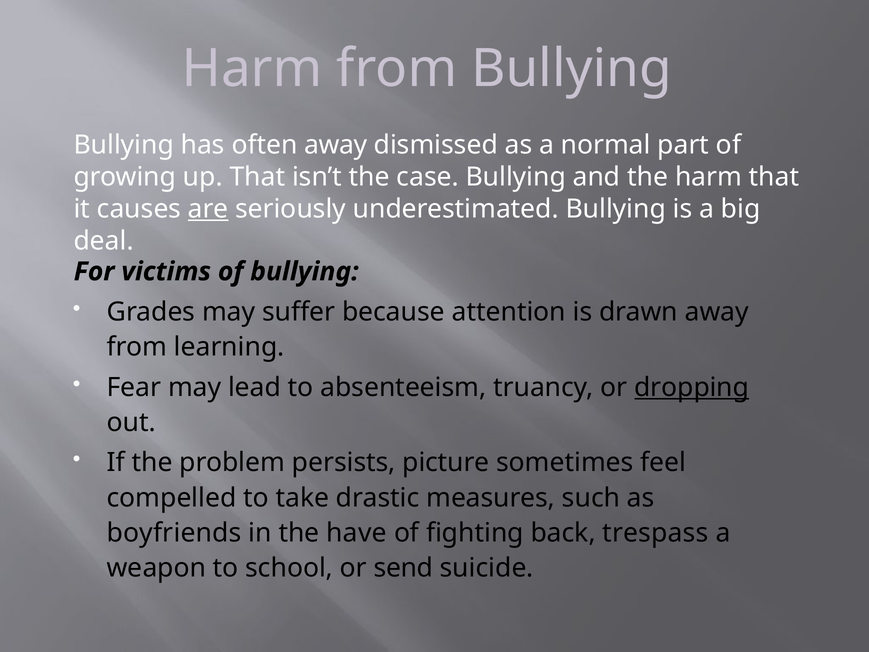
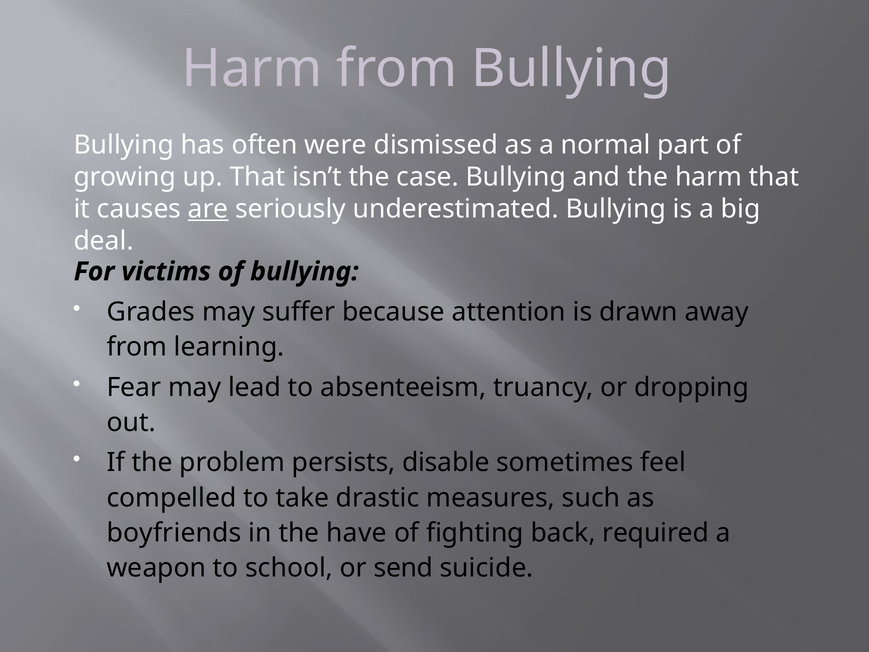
often away: away -> were (336, 145)
dropping underline: present -> none (692, 387)
picture: picture -> disable (446, 463)
trespass: trespass -> required (656, 533)
